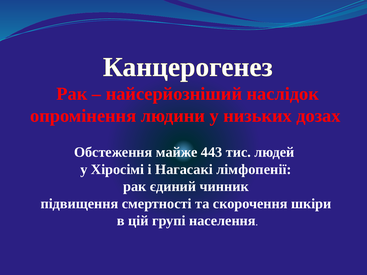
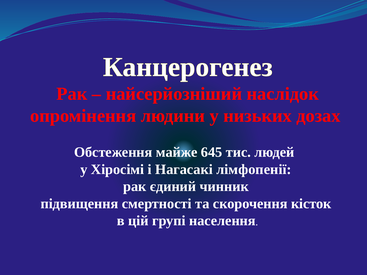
443: 443 -> 645 (212, 152)
шкіри: шкіри -> кісток (311, 204)
